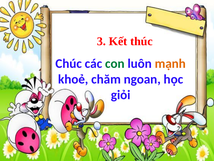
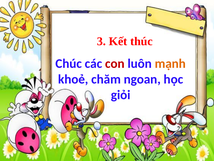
con colour: green -> red (115, 63)
